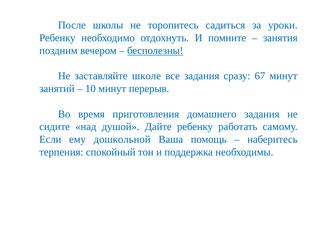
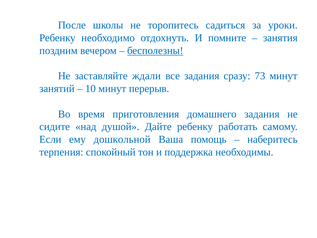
школе: школе -> ждали (146, 76)
67: 67 -> 73 (260, 76)
